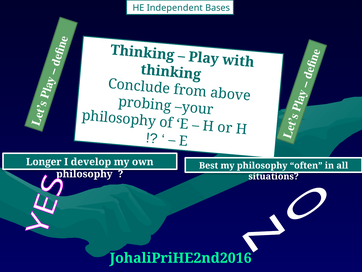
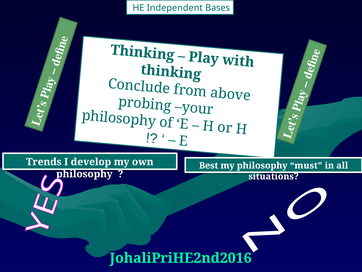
Longer: Longer -> Trends (44, 162)
often: often -> must (306, 165)
